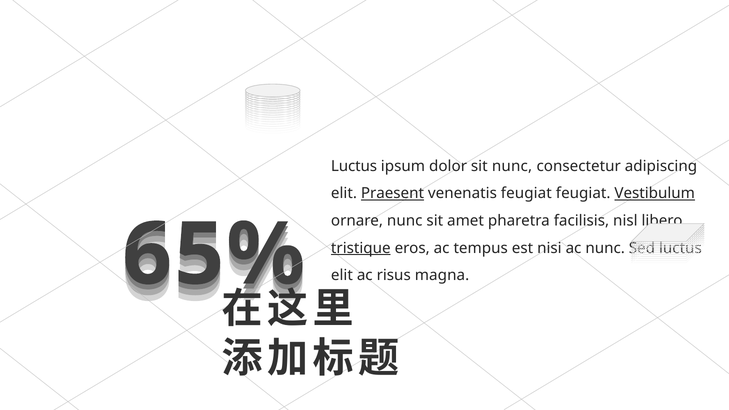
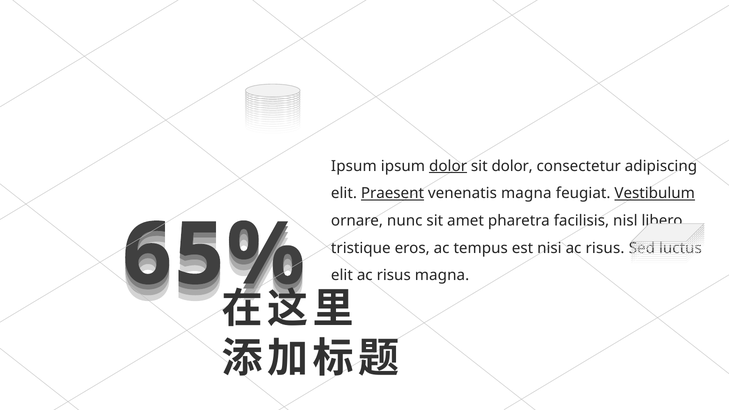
Luctus: Luctus -> Ipsum (354, 166)
dolor underline: none -> present (448, 166)
sit nunc: nunc -> dolor (512, 166)
venenatis feugiat: feugiat -> magna (526, 193)
tristique underline: present -> none (361, 248)
nisi ac nunc: nunc -> risus (605, 248)
